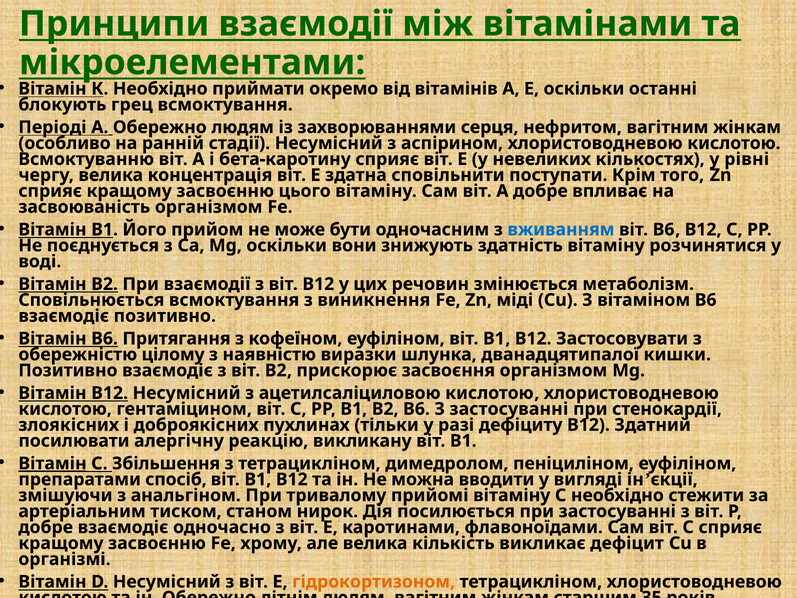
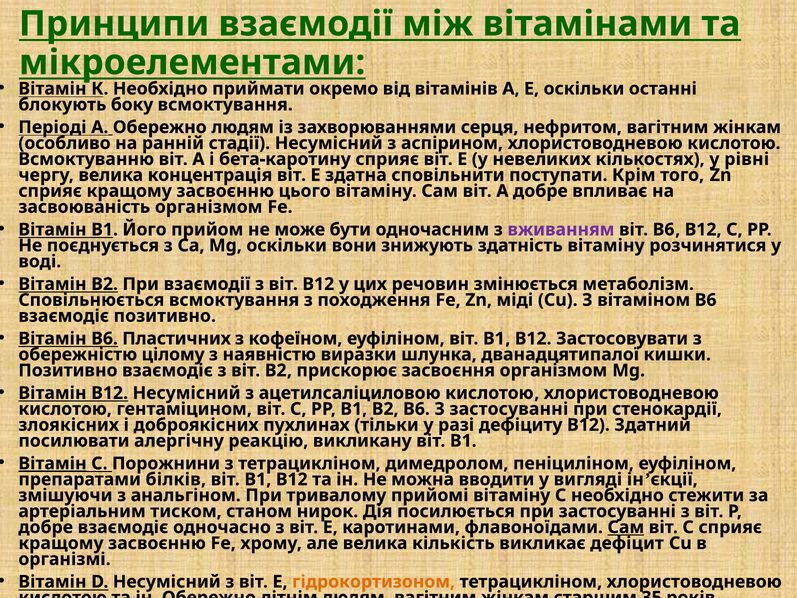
грец: грец -> боку (132, 105)
вживанням colour: blue -> purple (561, 229)
виникнення: виникнення -> походження (374, 300)
Притягання: Притягання -> Пластичних (177, 338)
Збільшення: Збільшення -> Порожнини (166, 463)
спосіб: спосіб -> білків (176, 479)
Сам underline: none -> present (626, 527)
